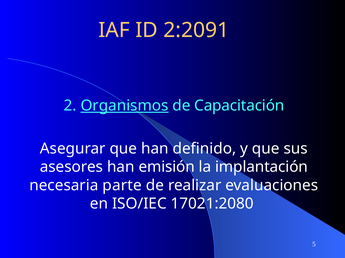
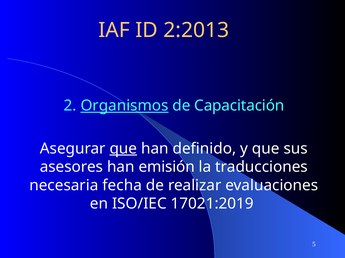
2:2091: 2:2091 -> 2:2013 (196, 30)
que underline: none -> present (123, 149)
implantación: implantación -> traducciones (261, 167)
parte: parte -> fecha (122, 186)
17021:2080: 17021:2080 -> 17021:2019 (212, 204)
